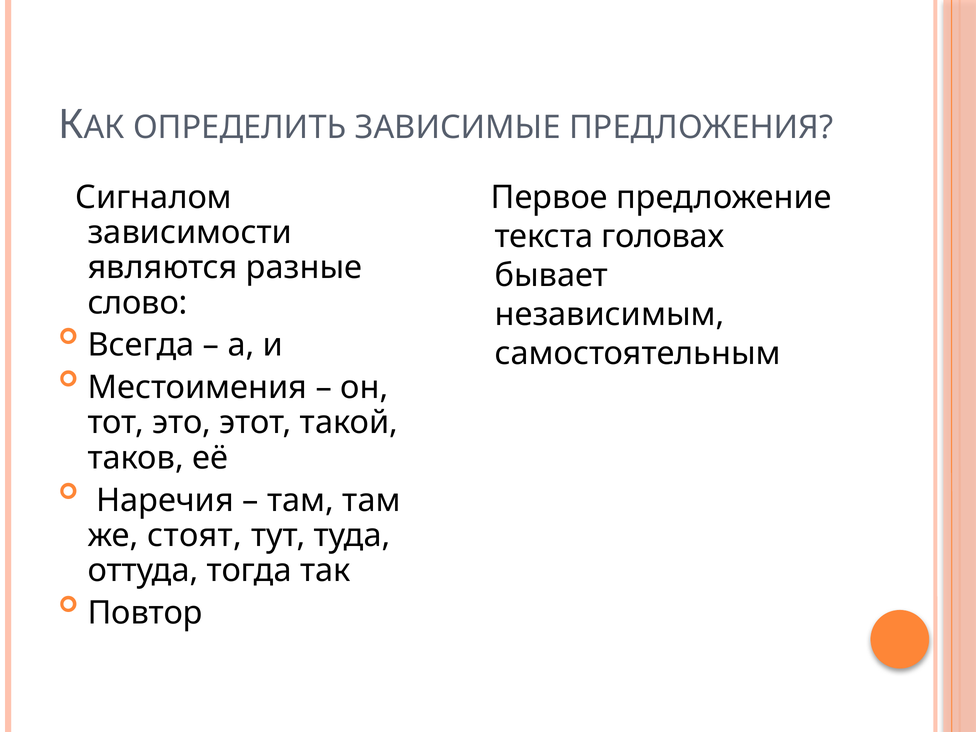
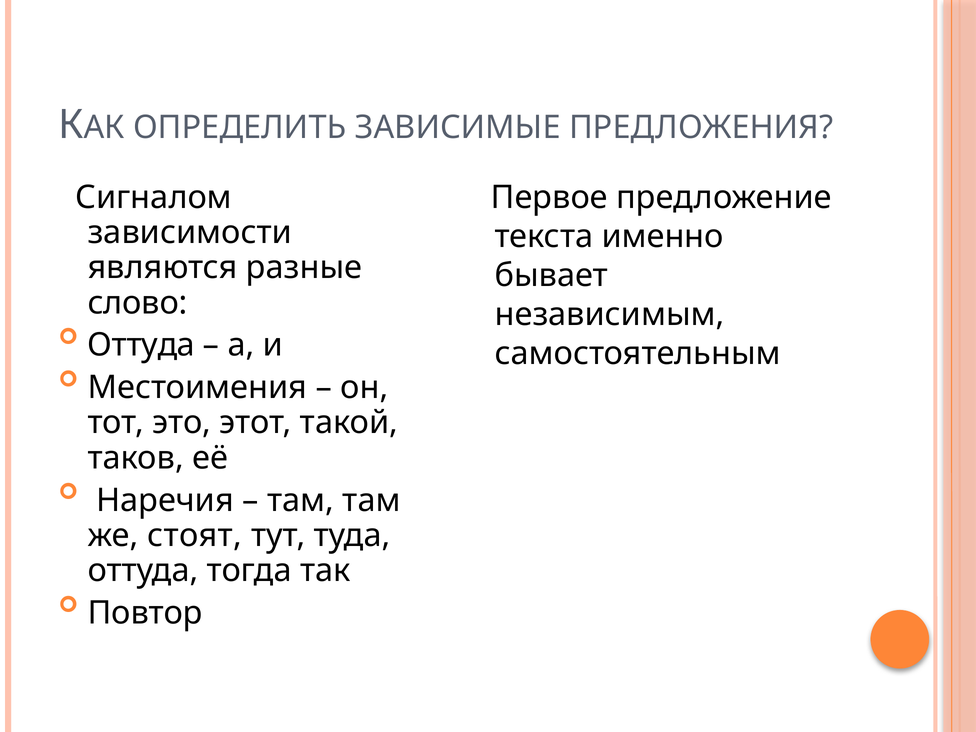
головах: головах -> именно (663, 236)
Всегда: Всегда -> Оттуда (141, 345)
